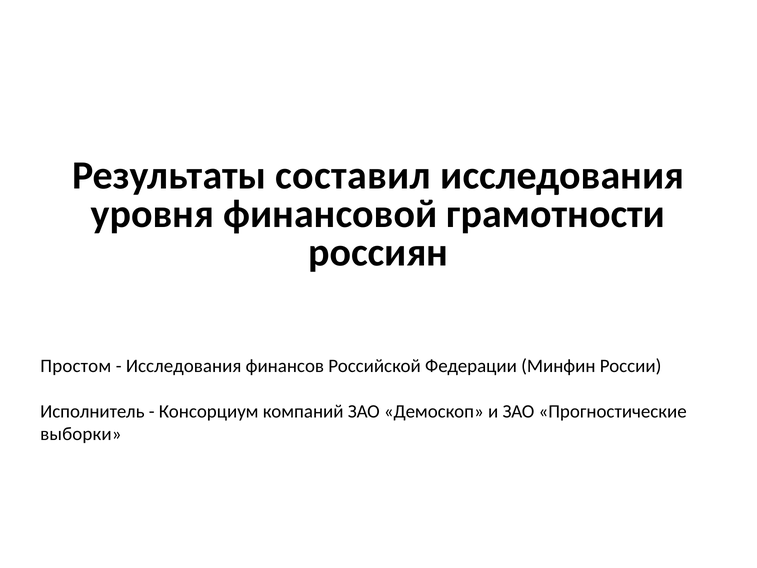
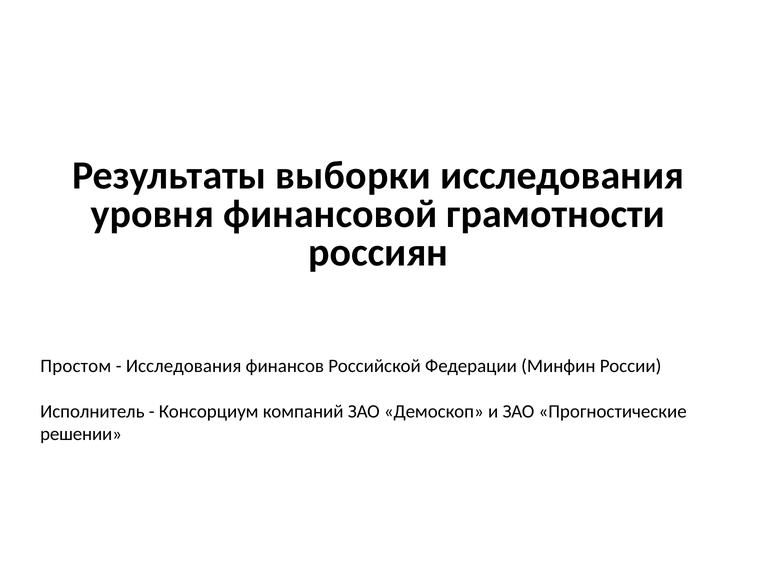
составил: составил -> выборки (353, 176)
выборки: выборки -> решении (81, 434)
